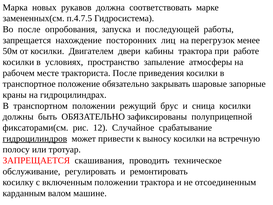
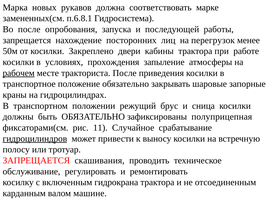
п.4.7.5: п.4.7.5 -> п.6.8.1 (79, 18)
Двигателем: Двигателем -> Закреплено (91, 51)
пространство: пространство -> прохождения (113, 62)
рабочем underline: none -> present (19, 73)
полуприцепной: полуприцепной -> полуприцепная (222, 117)
12: 12 -> 11 (100, 128)
включенным положении: положении -> гидрокрана (116, 182)
